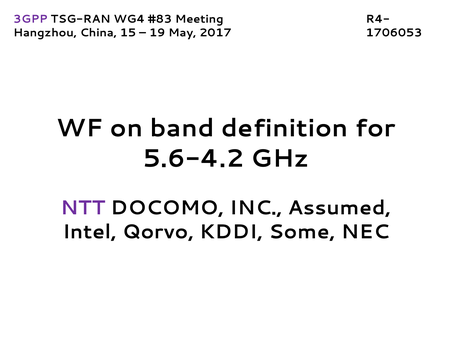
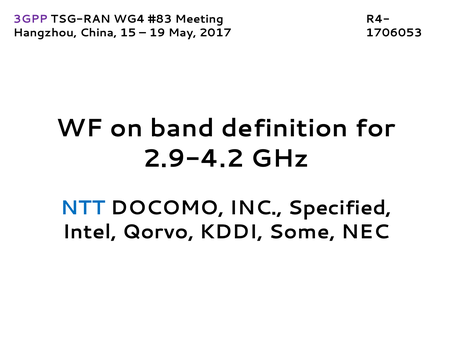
5.6-4.2: 5.6-4.2 -> 2.9-4.2 (193, 158)
NTT colour: purple -> blue (83, 208)
Assumed: Assumed -> Specified (340, 208)
